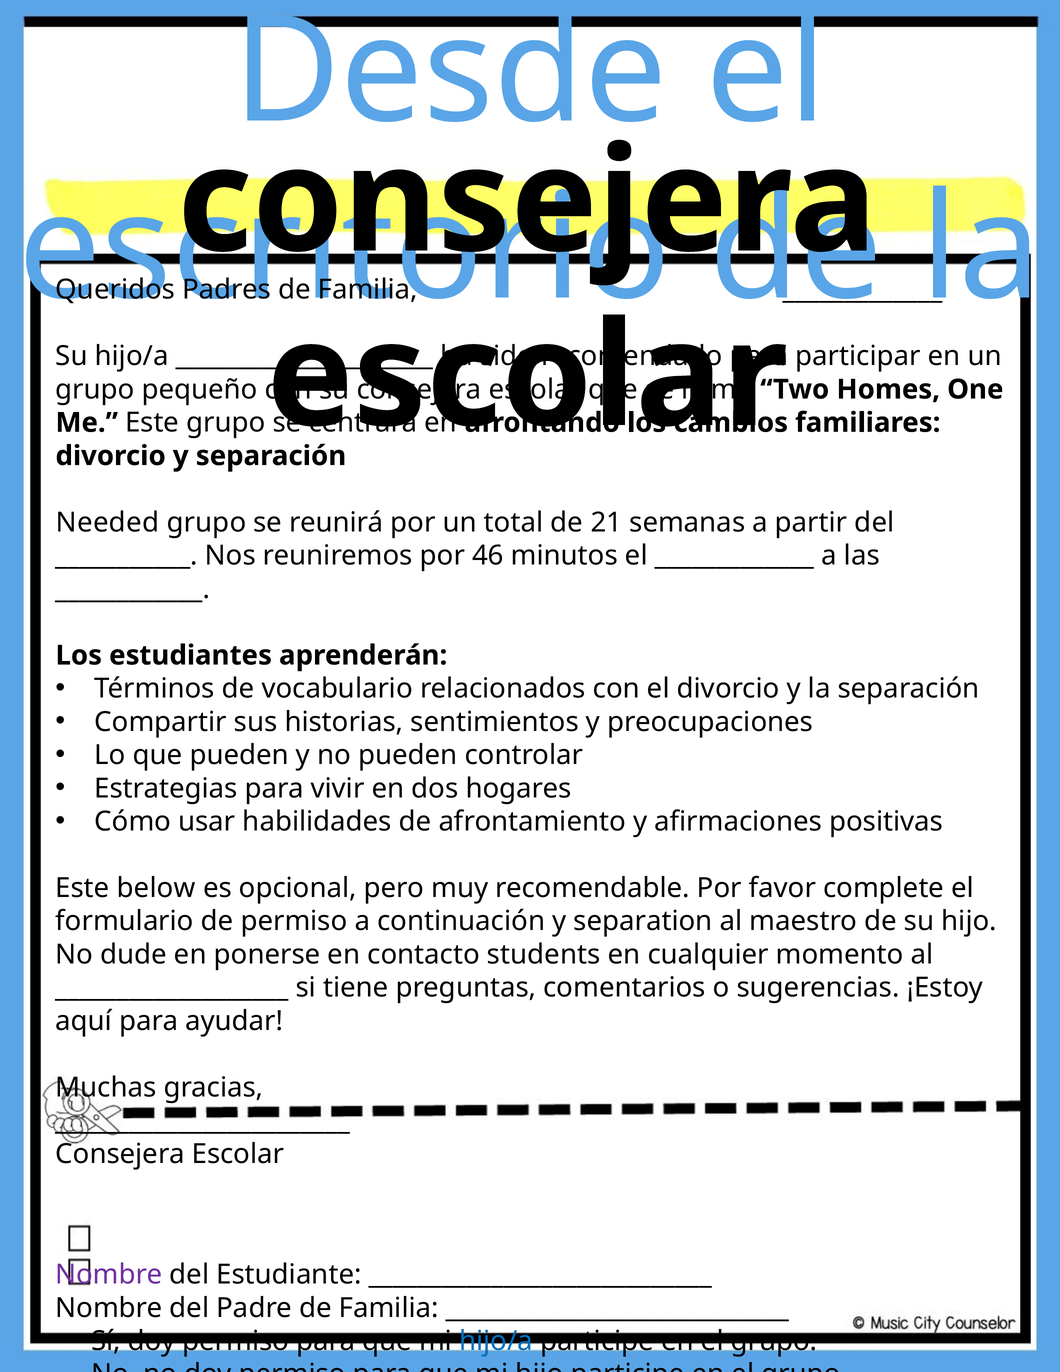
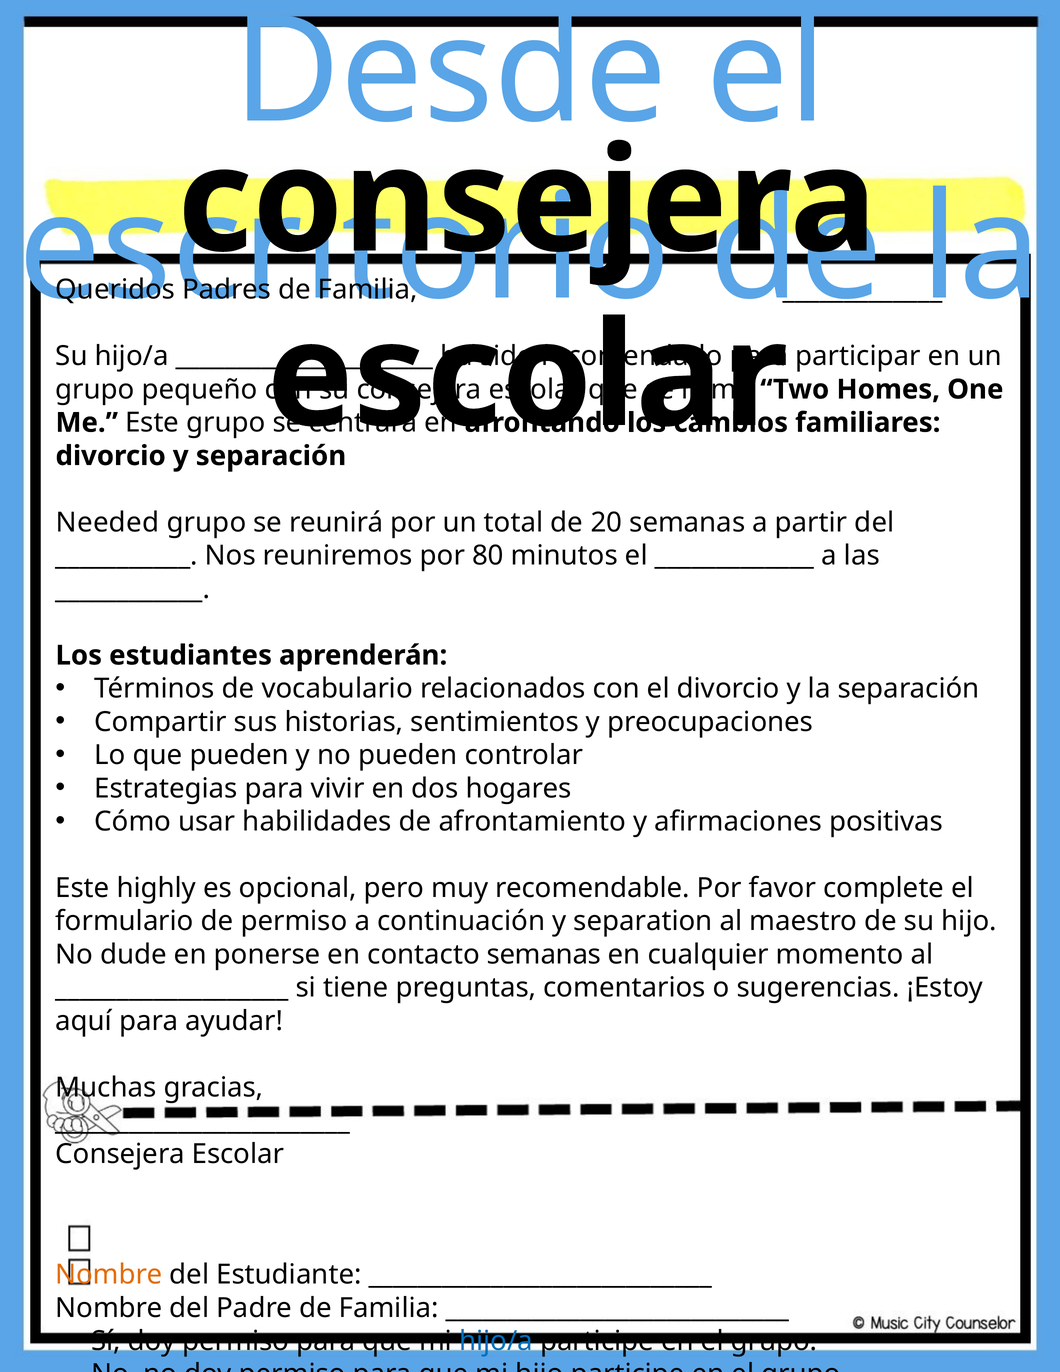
21: 21 -> 20 (607, 522)
46: 46 -> 80 (488, 556)
below: below -> highly (156, 888)
contacto students: students -> semanas (544, 954)
Nombre colour: purple -> orange (109, 1274)
